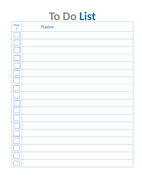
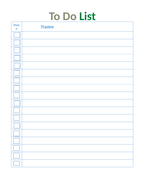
List colour: blue -> green (88, 16)
